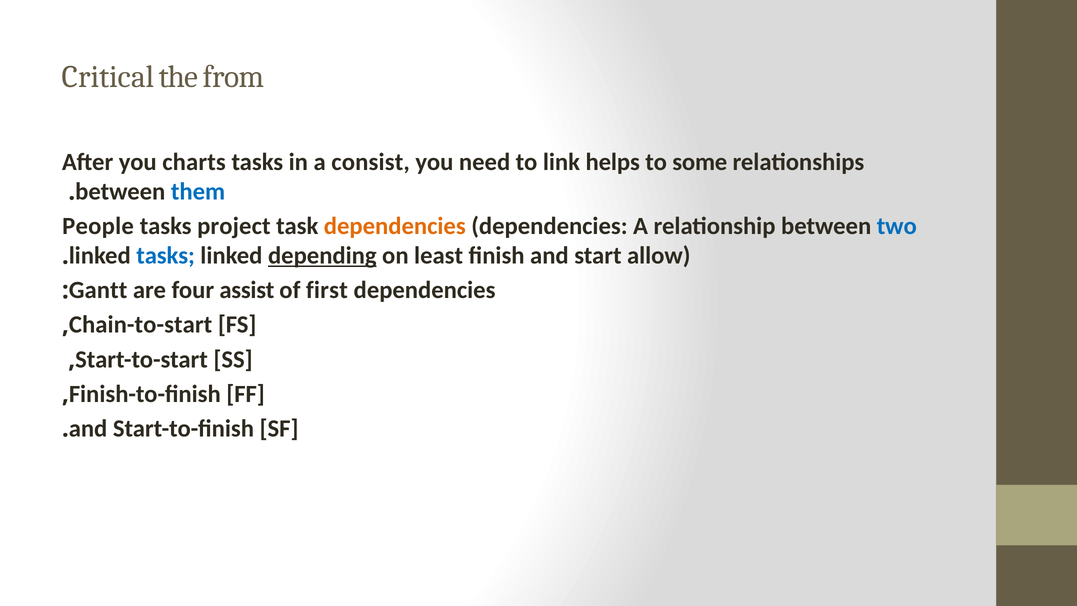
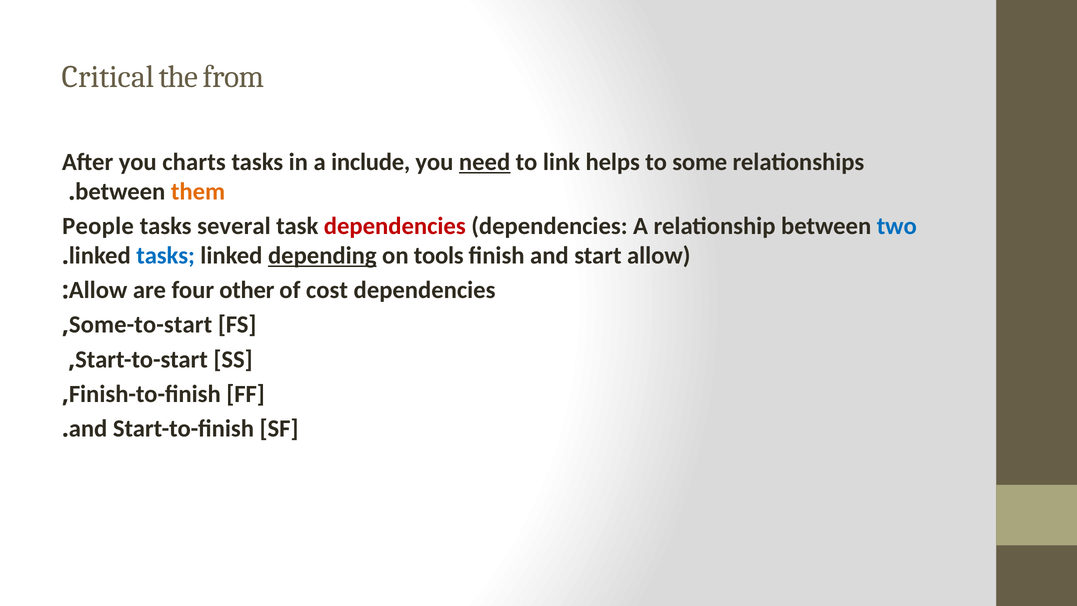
consist: consist -> include (371, 162)
need underline: none -> present (485, 162)
them colour: blue -> orange (198, 192)
project: project -> several (234, 226)
dependencies colour: orange -> red (395, 226)
least: least -> tools (439, 256)
Gantt: Gantt -> Allow (98, 290)
assist: assist -> other (247, 290)
first: first -> cost (327, 290)
Chain-to-start: Chain-to-start -> Some-to-start (141, 325)
